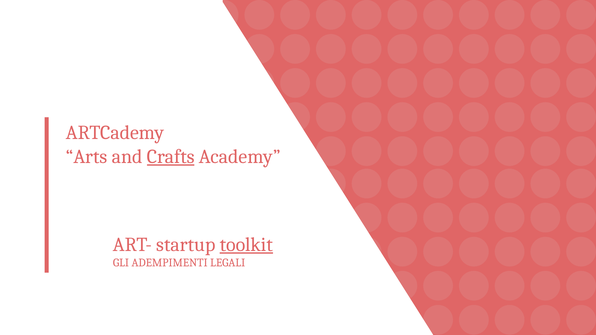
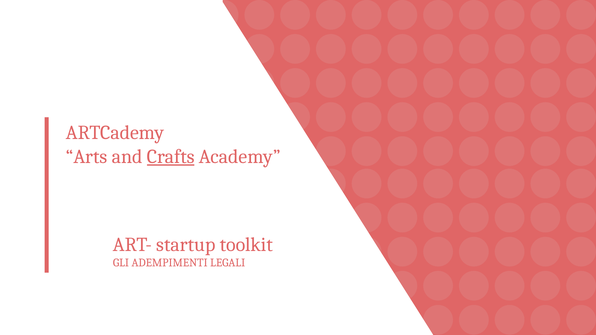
toolkit underline: present -> none (246, 245)
